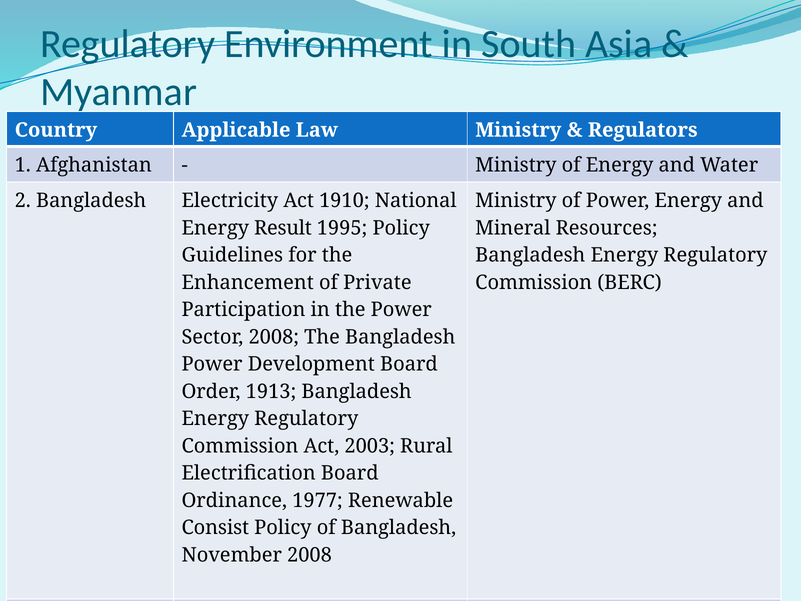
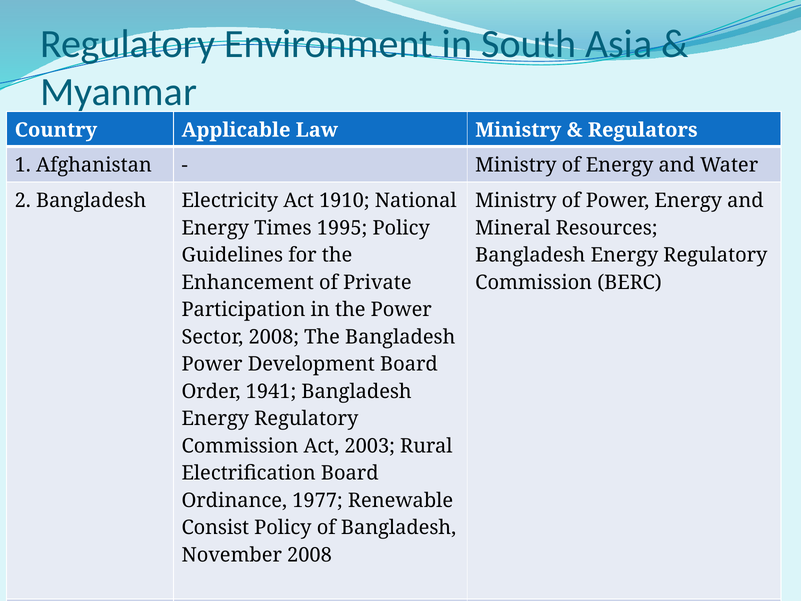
Result: Result -> Times (283, 228)
1913: 1913 -> 1941 (271, 391)
